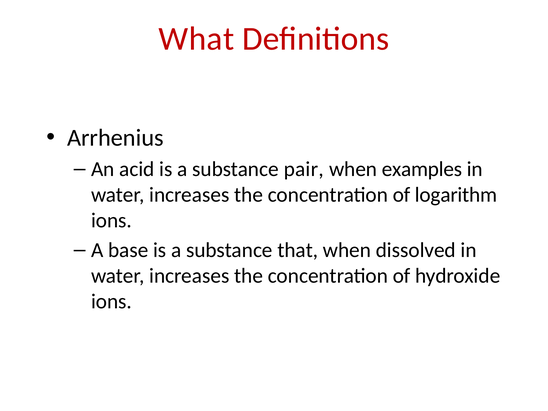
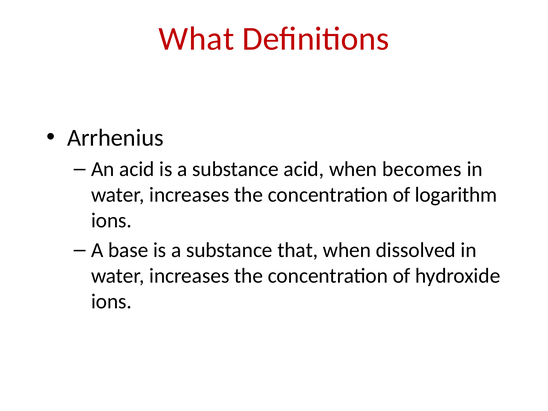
substance pair: pair -> acid (304, 169)
examples: examples -> becomes (422, 169)
